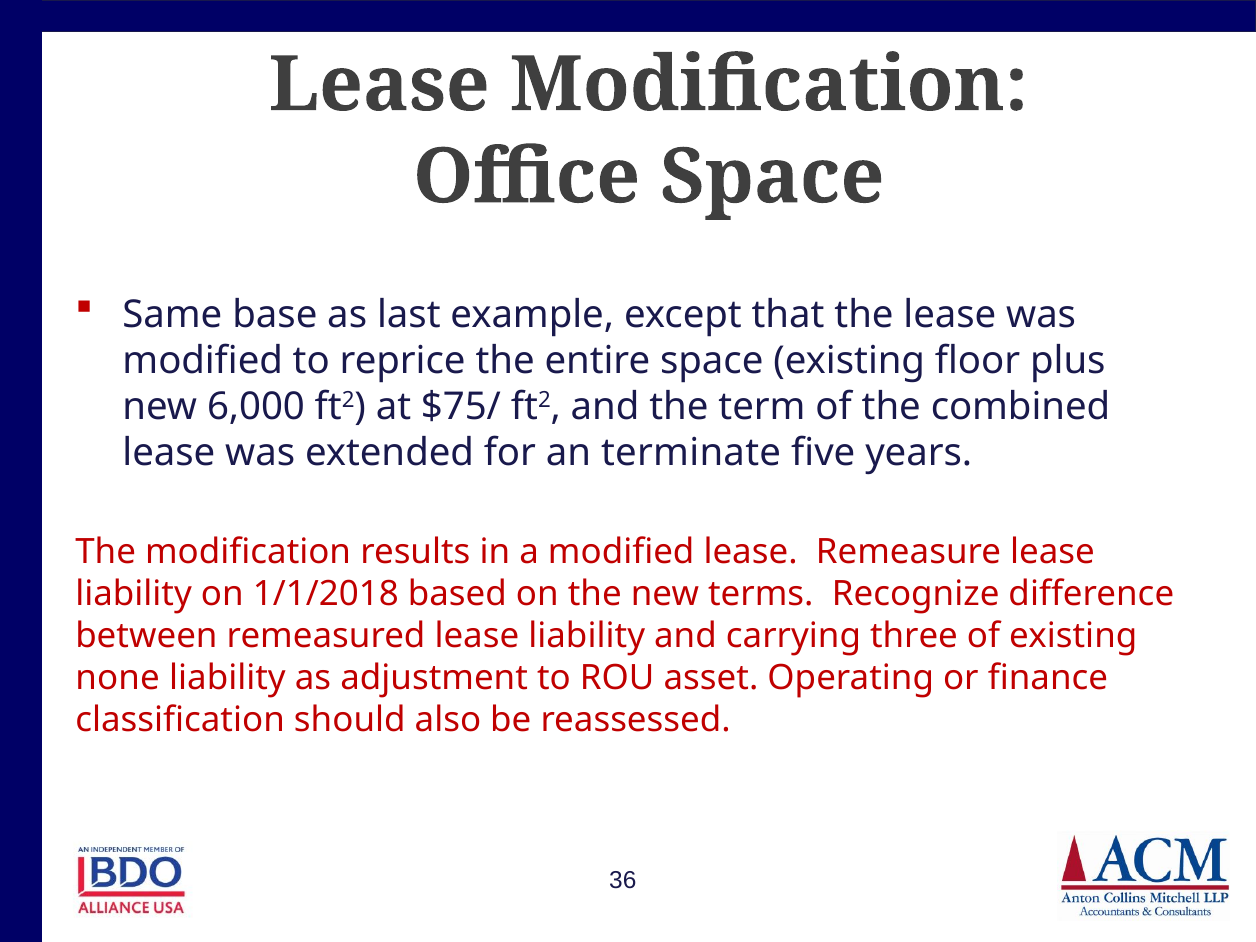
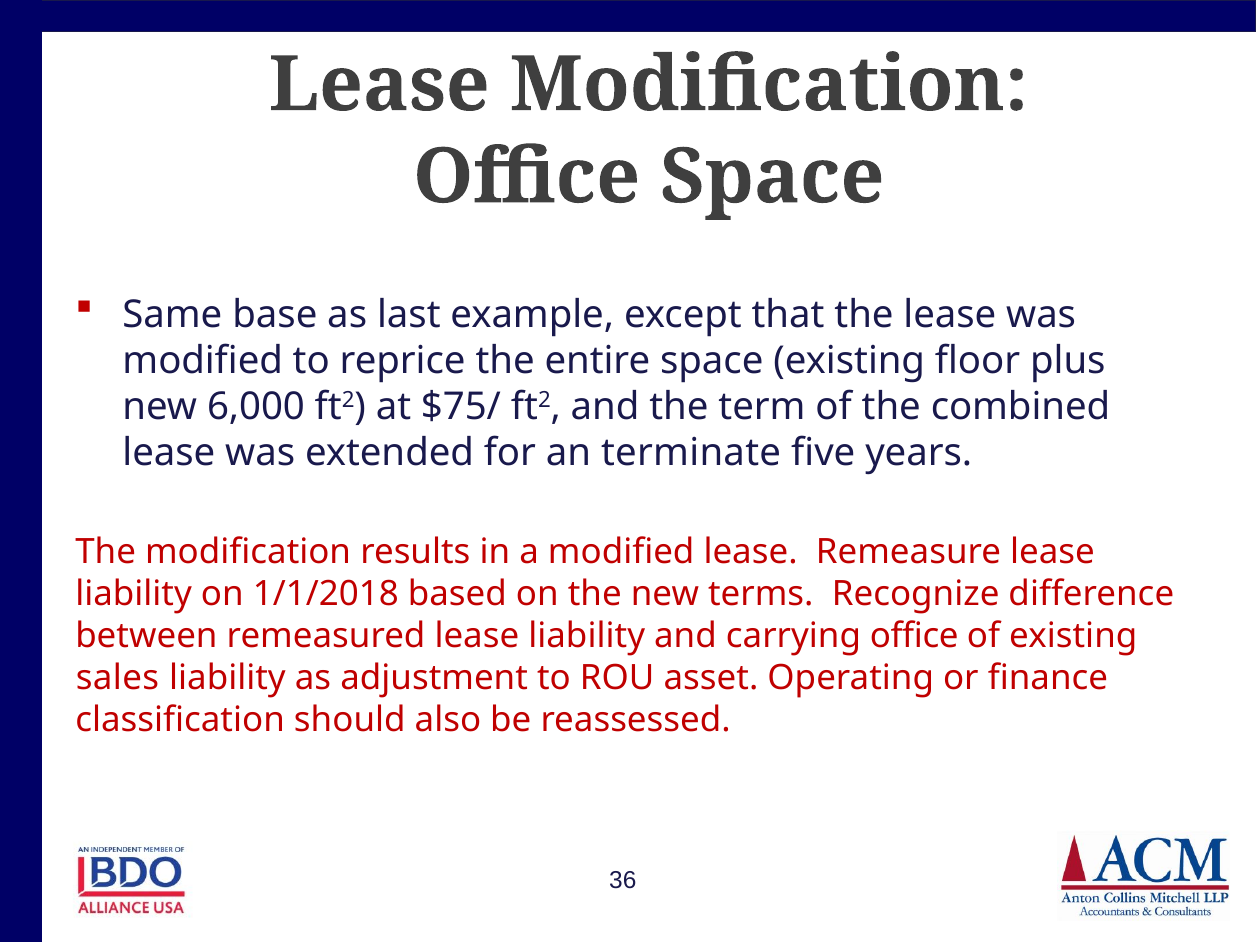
carrying three: three -> office (914, 636)
none: none -> sales (117, 678)
